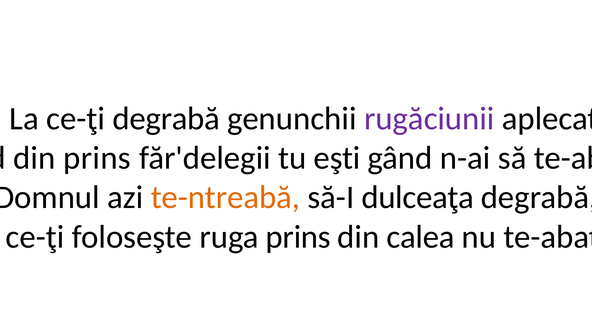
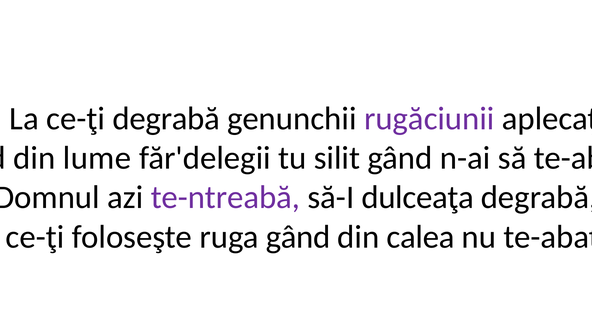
din prins: prins -> lume (97, 158)
eşti: eşti -> silit (337, 158)
te-ntreabă colour: orange -> purple (225, 197)
ruga prins: prins -> gând (298, 237)
